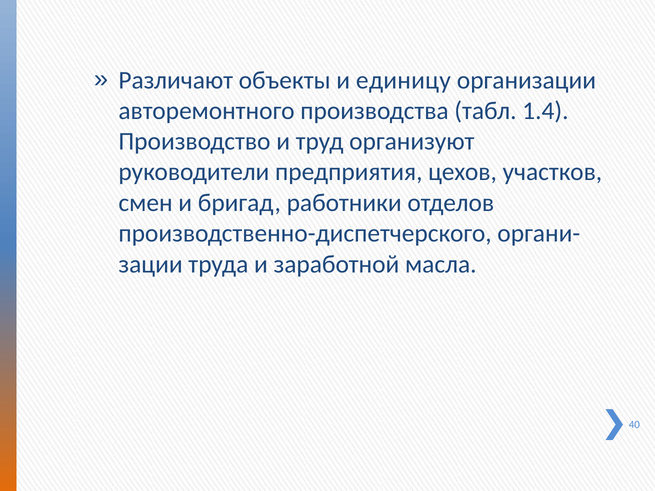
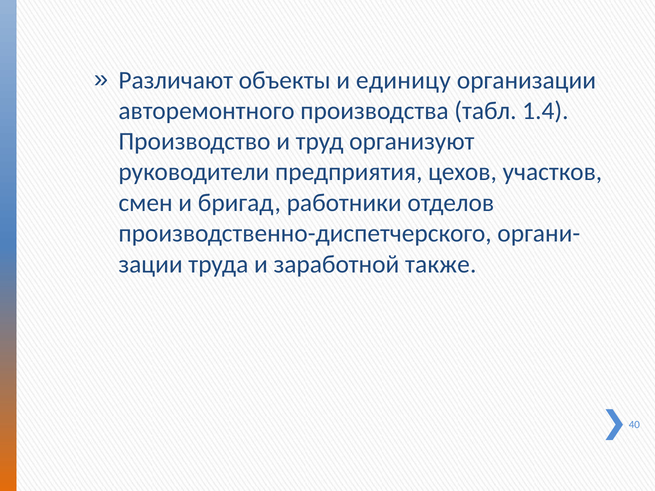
масла: масла -> также (441, 264)
